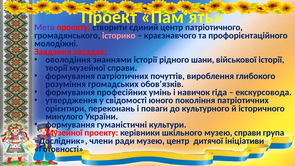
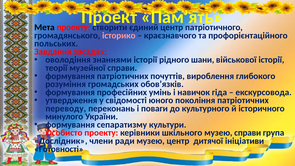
Мета colour: purple -> black (44, 27)
молодіжні: молодіжні -> польських (56, 44)
орієнтири: орієнтири -> переводу (66, 108)
гуманістичні: гуманістичні -> сепаратизму (122, 125)
Музейної: Музейної -> Особисто (64, 133)
